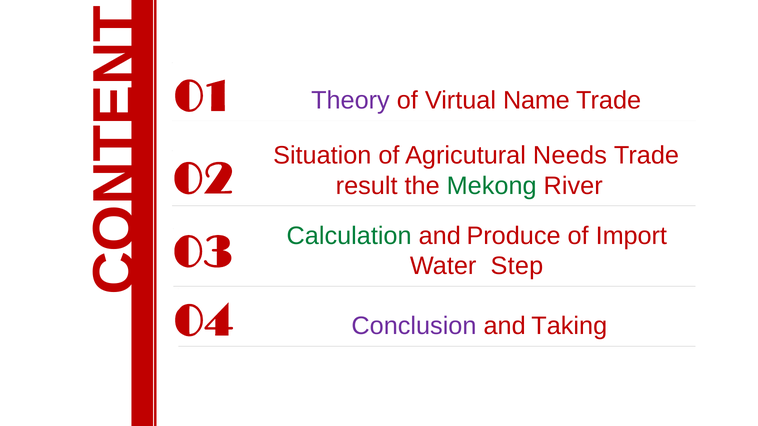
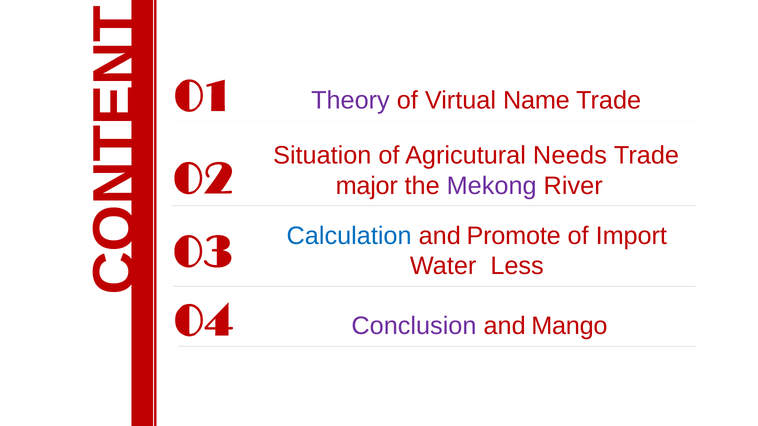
result: result -> major (367, 186)
Mekong colour: green -> purple (492, 186)
Calculation colour: green -> blue (349, 236)
Produce: Produce -> Promote (514, 236)
Step: Step -> Less (517, 266)
Taking: Taking -> Mango (569, 326)
